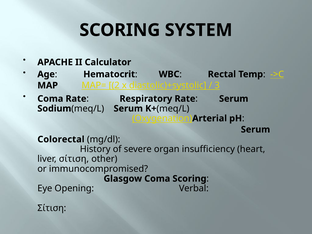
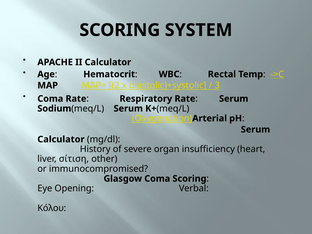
Colorectal: Colorectal -> Calculator (61, 139)
Σίτιση: Σίτιση -> Κόλου (52, 208)
